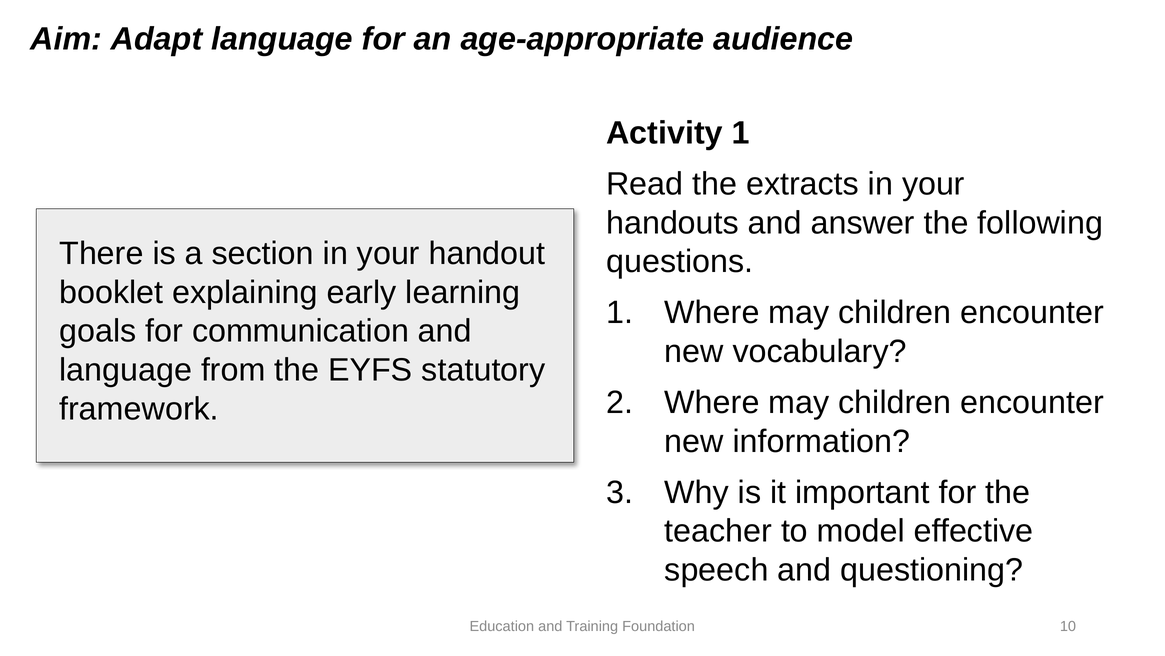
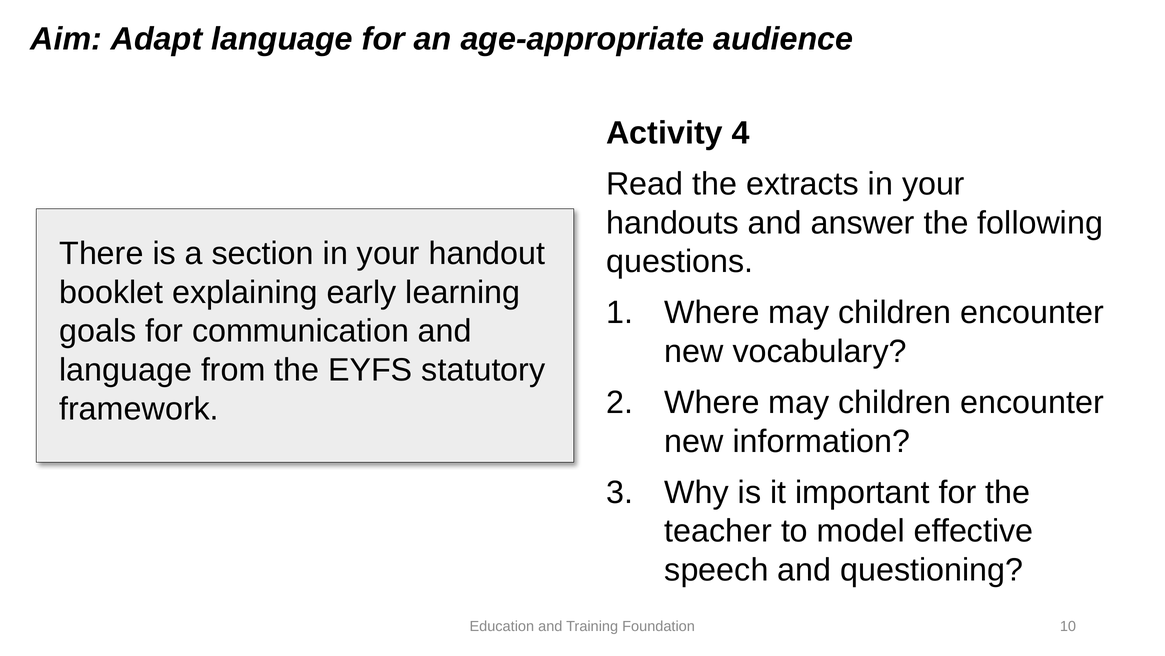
Activity 1: 1 -> 4 (741, 133)
